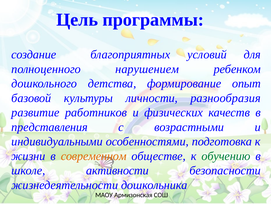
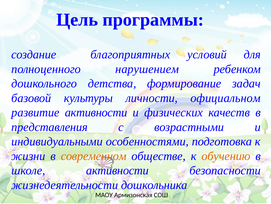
опыт: опыт -> задач (246, 83)
разнообразия: разнообразия -> официальном (226, 98)
развитие работников: работников -> активности (96, 112)
обучению colour: green -> orange (226, 155)
